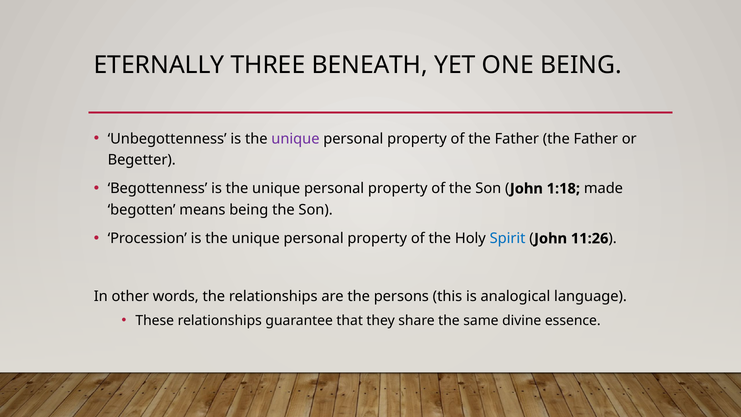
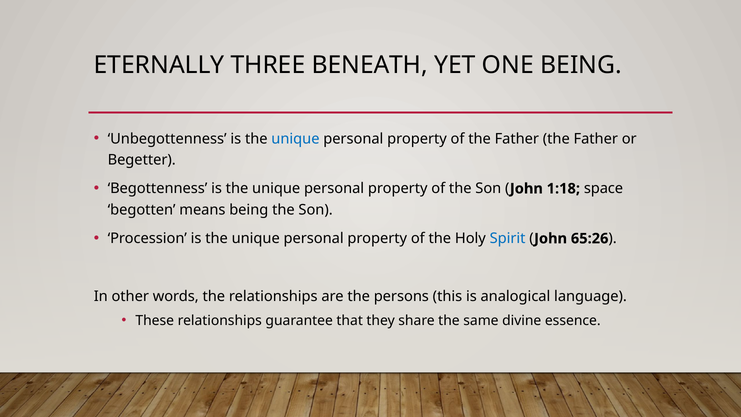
unique colour: purple -> blue (295, 139)
made: made -> space (604, 189)
11:26: 11:26 -> 65:26 (590, 238)
